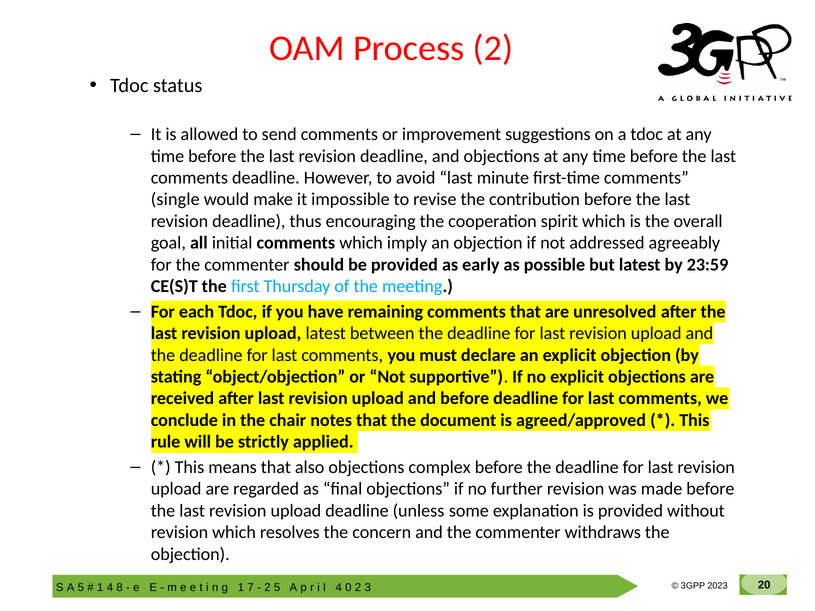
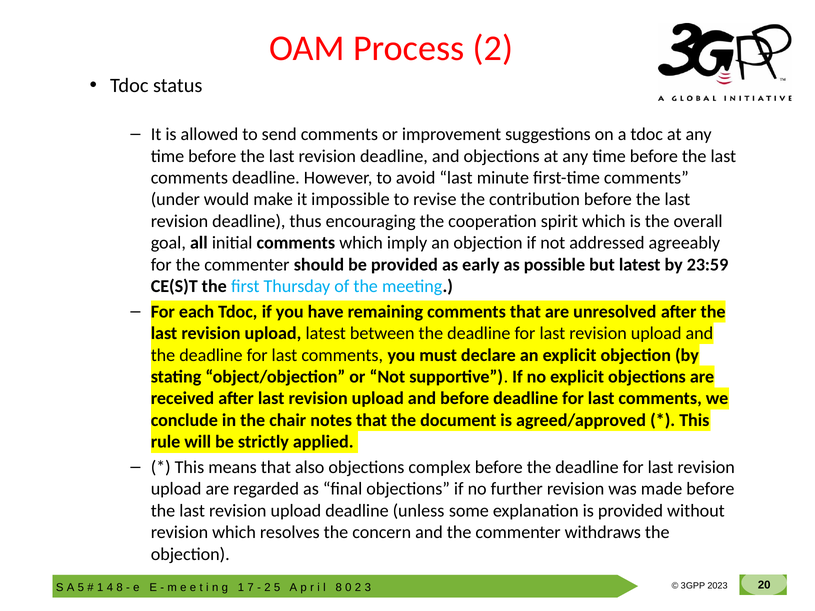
single: single -> under (175, 200)
4: 4 -> 8 (339, 588)
